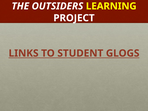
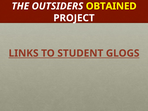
LEARNING: LEARNING -> OBTAINED (111, 6)
